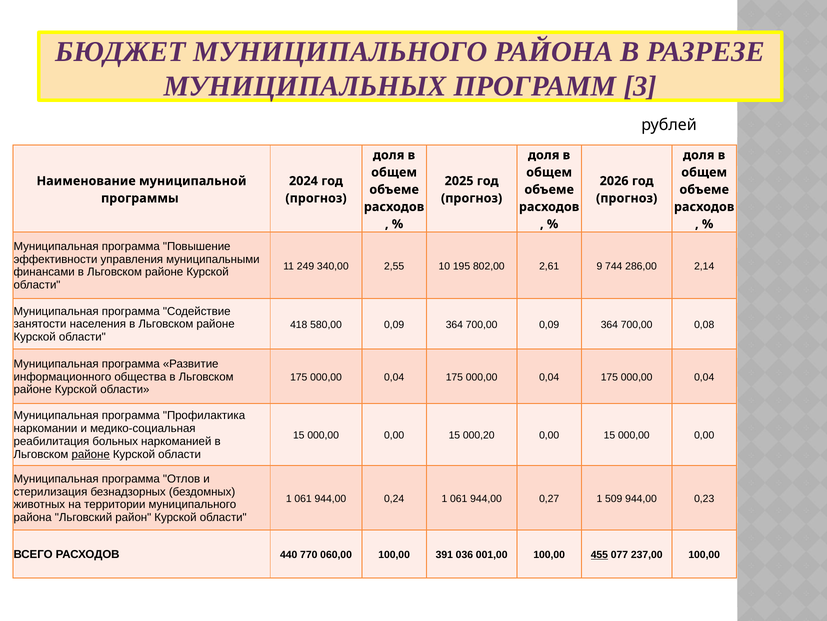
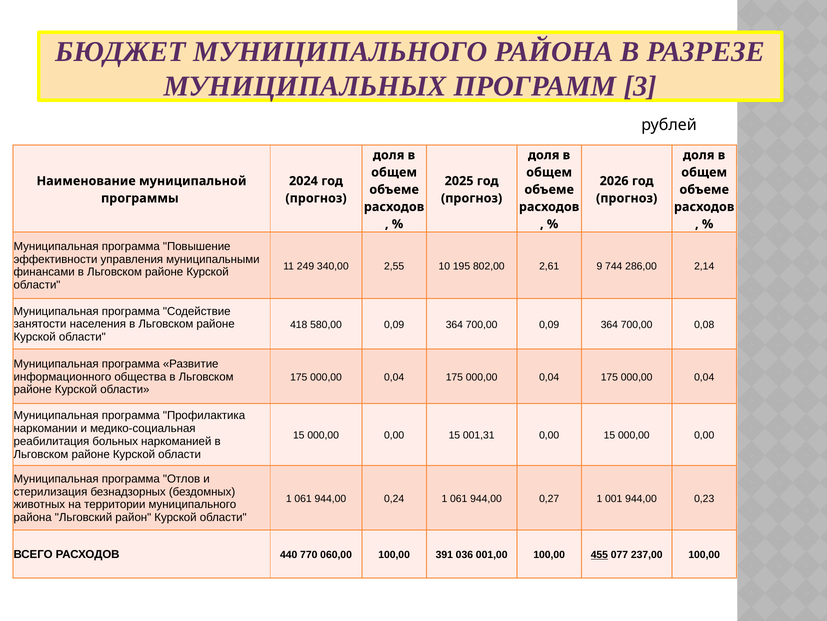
000,20: 000,20 -> 001,31 (479, 435)
районе underline: present -> none (91, 454)
509: 509 -> 001 (614, 498)
